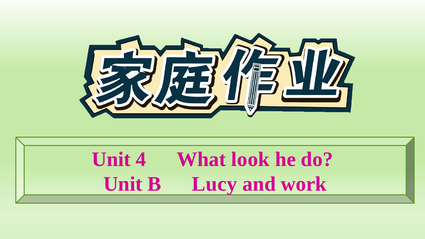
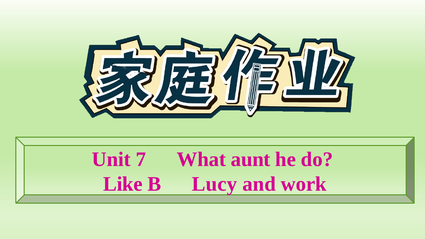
4: 4 -> 7 (141, 159)
look: look -> aunt (251, 159)
Unit: Unit -> Like (123, 184)
